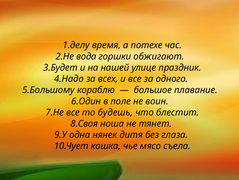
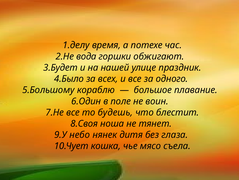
4.Надо: 4.Надо -> 4.Было (69, 79)
одна: одна -> небо (80, 134)
